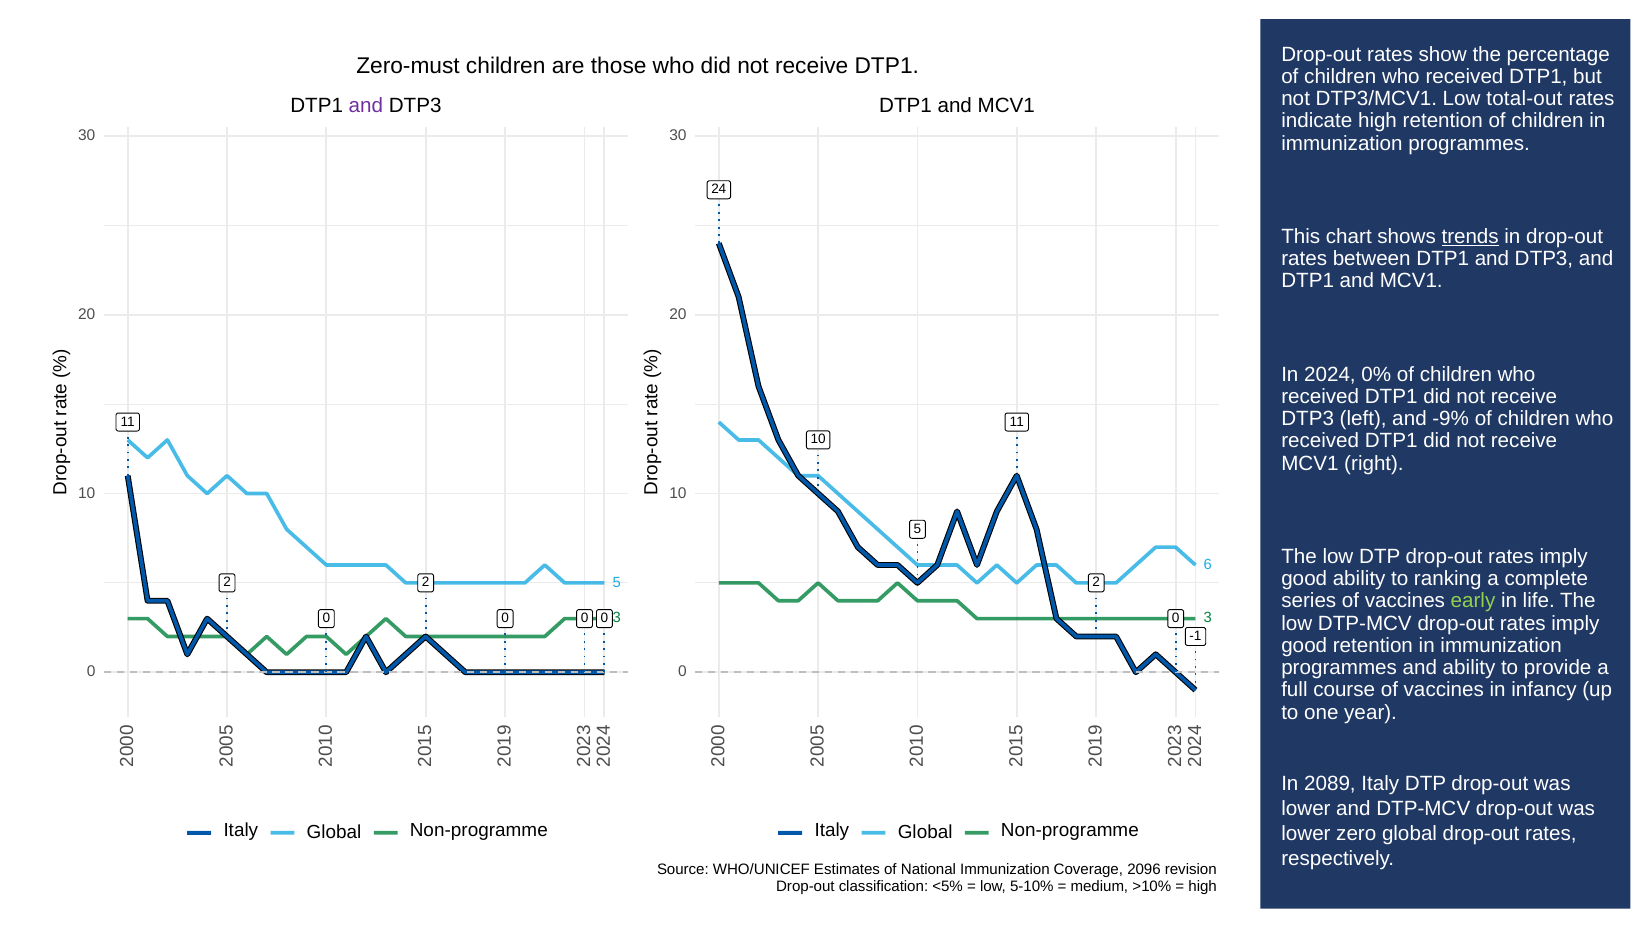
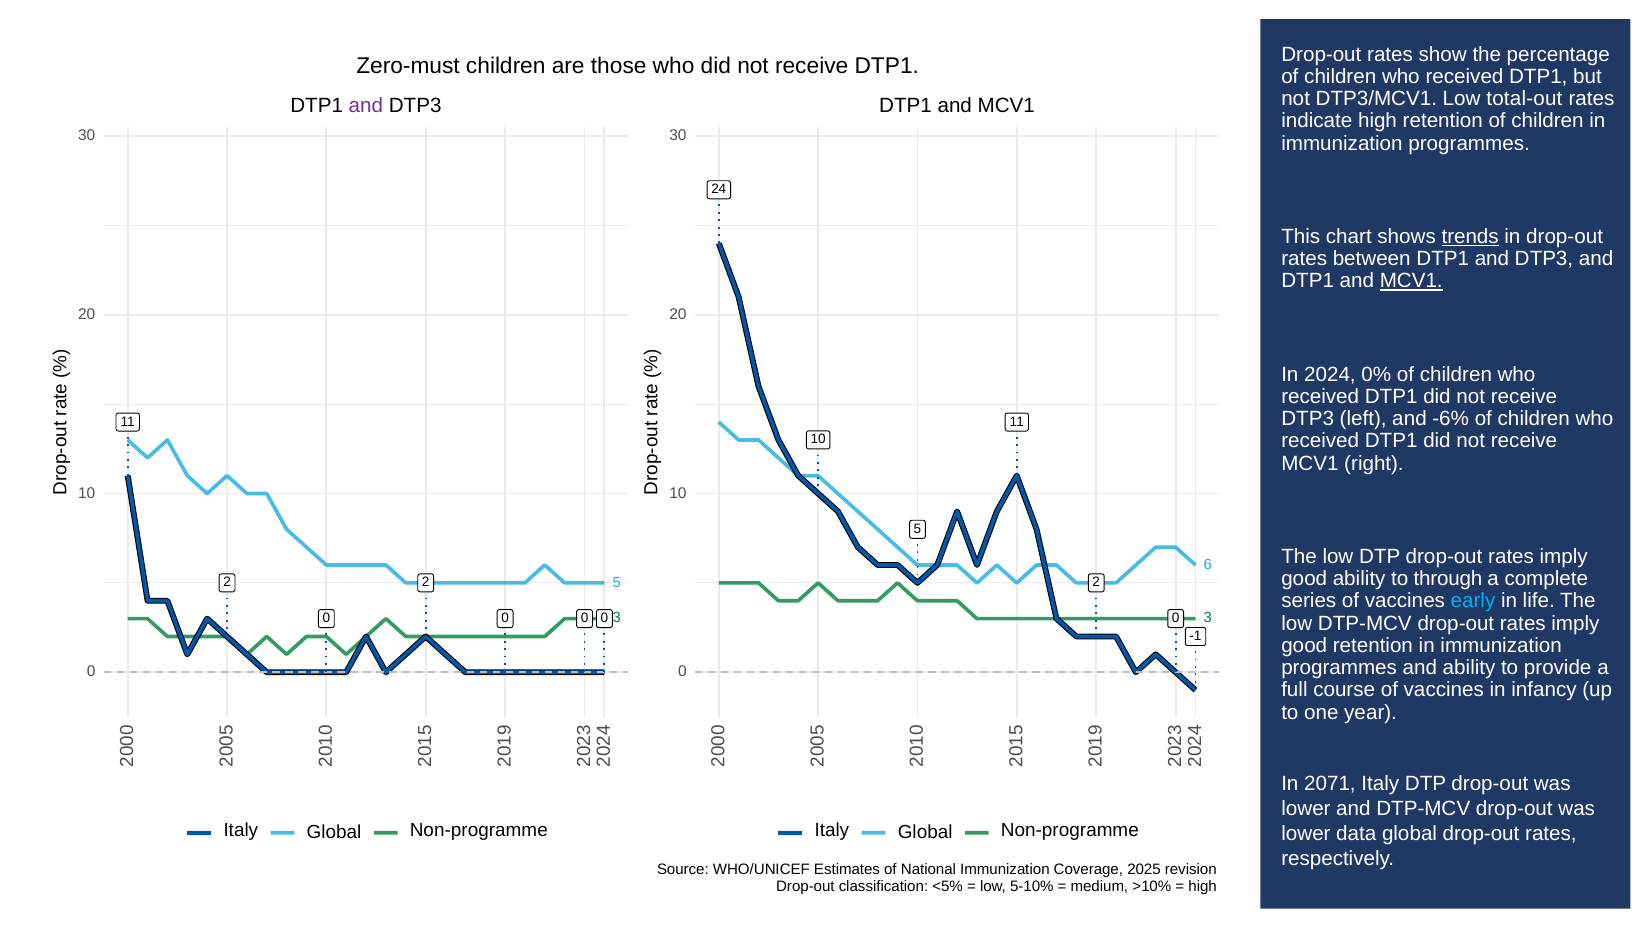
MCV1 underline: none -> present (1411, 281)
-9%: -9% -> -6% (1451, 419)
ranking: ranking -> through (1448, 579)
early colour: light green -> light blue (1473, 602)
2089: 2089 -> 2071 (1330, 785)
zero: zero -> data (1356, 834)
2096: 2096 -> 2025 (1144, 870)
